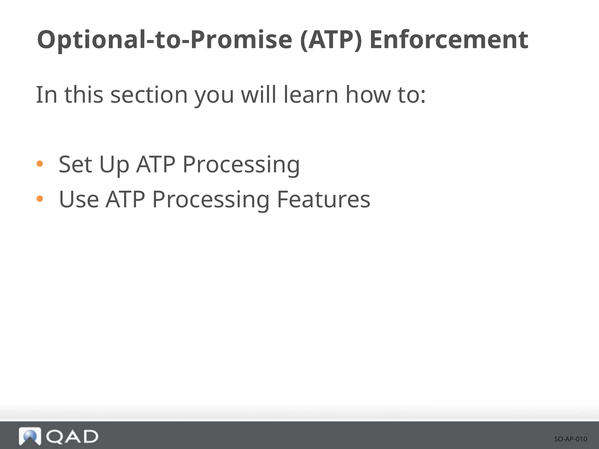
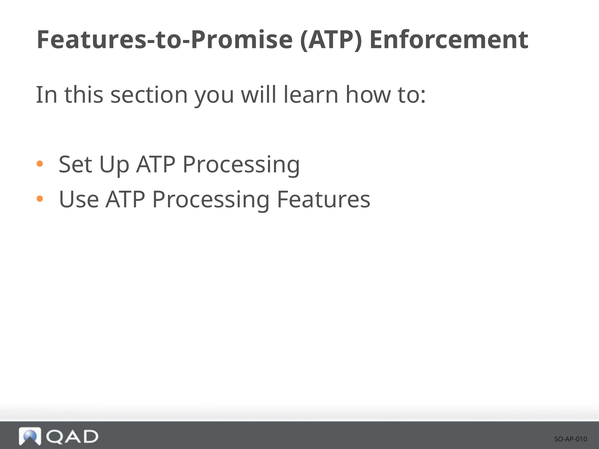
Optional-to-Promise: Optional-to-Promise -> Features-to-Promise (165, 40)
